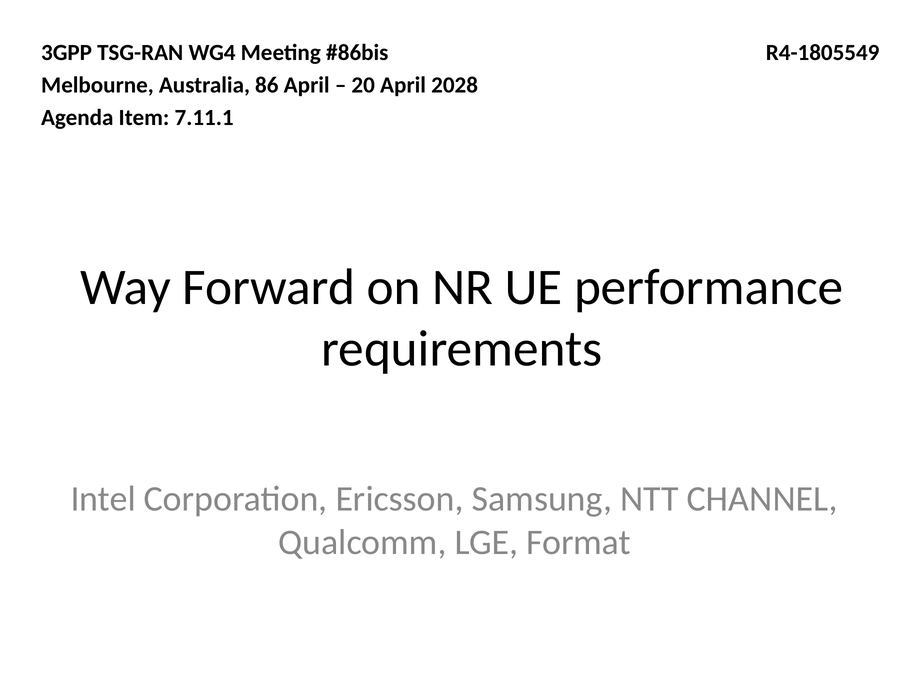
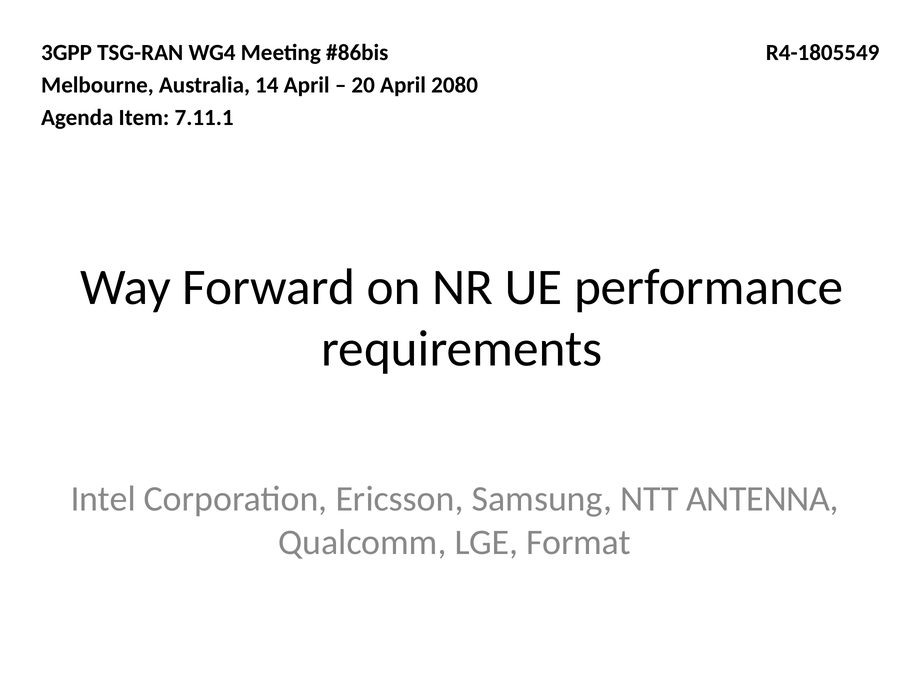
86: 86 -> 14 (267, 85)
2028: 2028 -> 2080 (455, 85)
CHANNEL: CHANNEL -> ANTENNA (762, 499)
